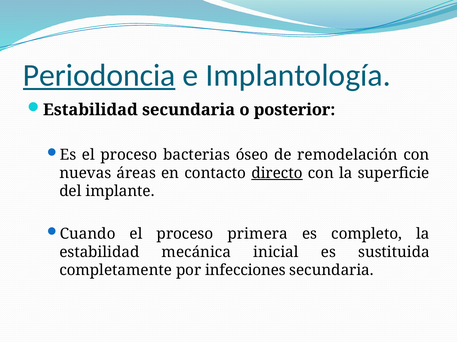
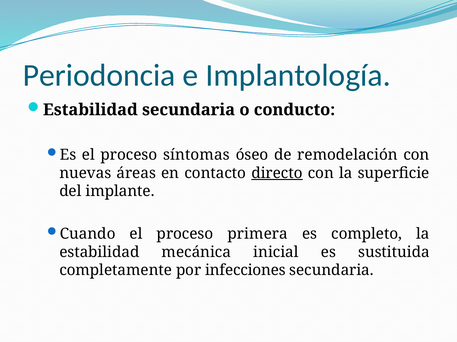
Periodoncia underline: present -> none (99, 75)
posterior: posterior -> conducto (294, 110)
bacterias: bacterias -> síntomas (196, 155)
